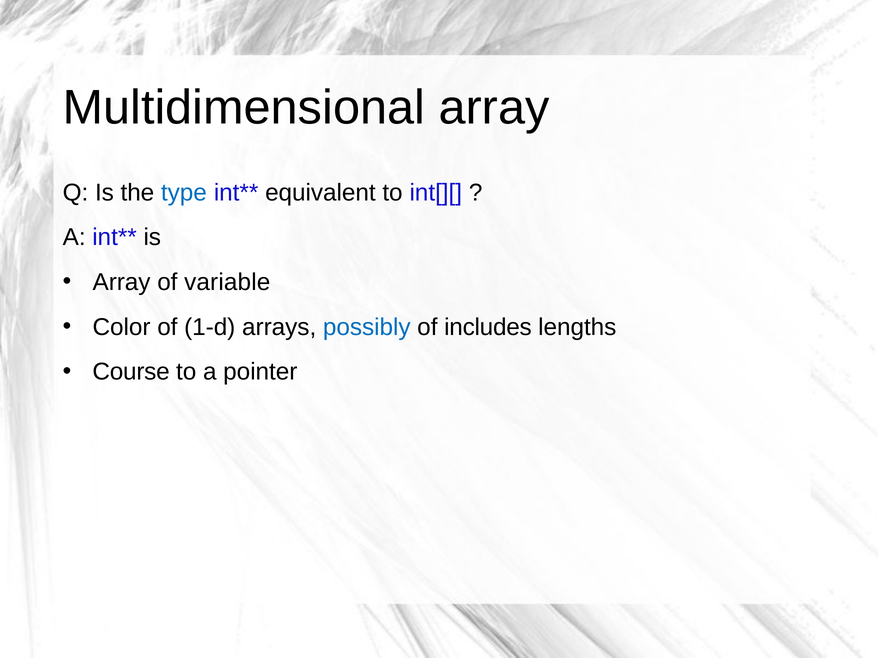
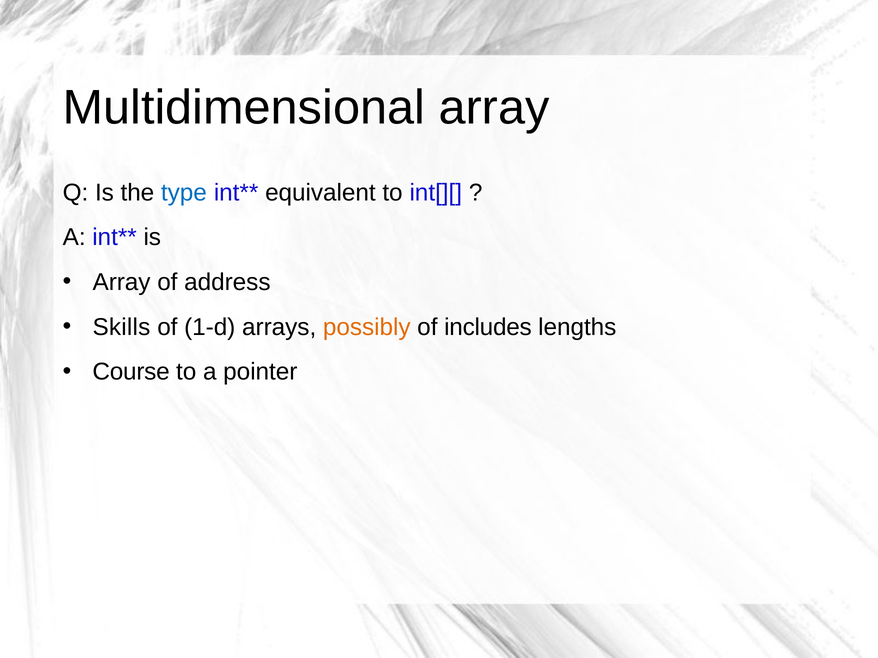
variable: variable -> address (227, 282)
Color: Color -> Skills (121, 327)
possibly colour: blue -> orange (367, 327)
